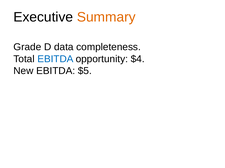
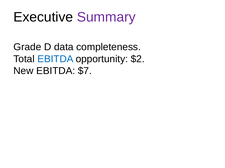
Summary colour: orange -> purple (106, 17)
$4: $4 -> $2 (138, 59)
$5: $5 -> $7 (85, 71)
